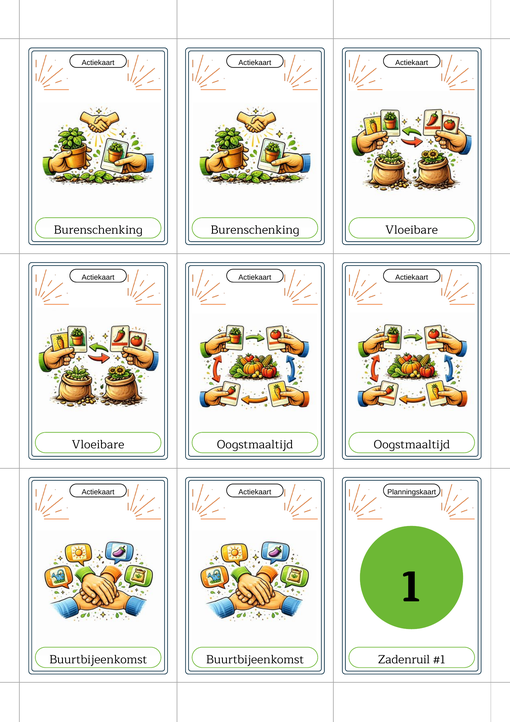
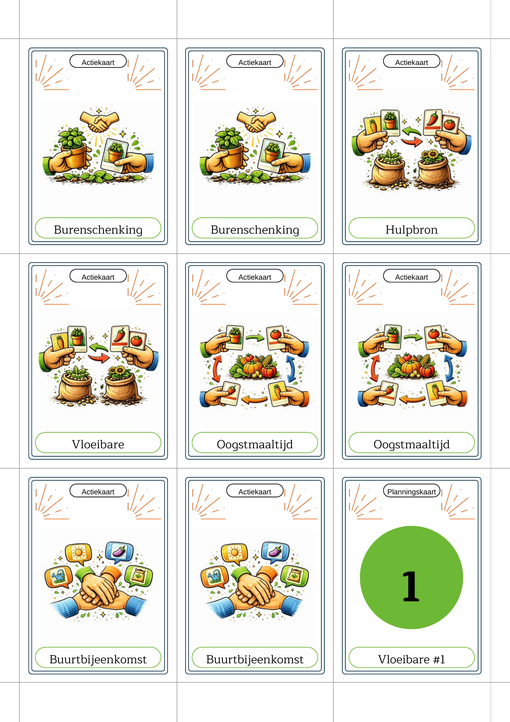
Burenschenking Vloeibare: Vloeibare -> Hulpbron (412, 230)
Buurtbijeenkomst Zadenruil: Zadenruil -> Vloeibare (404, 659)
